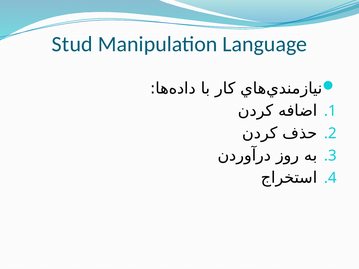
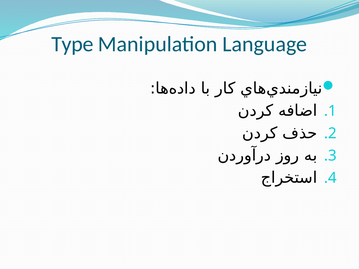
Stud: Stud -> Type (72, 44)
